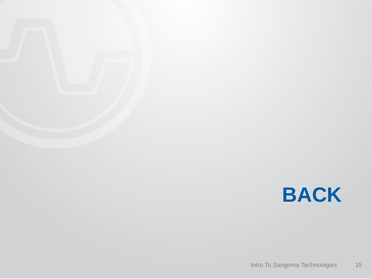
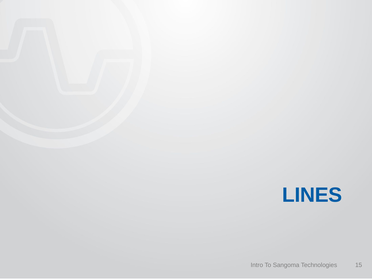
BACK: BACK -> LINES (312, 195)
